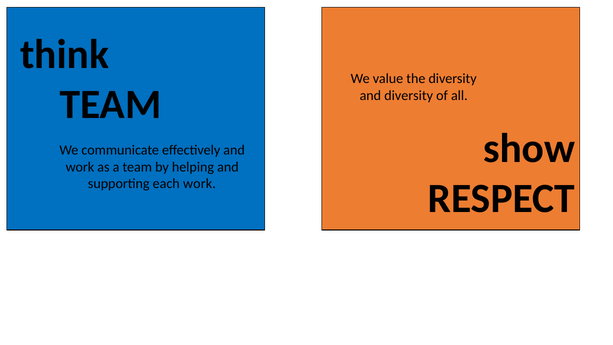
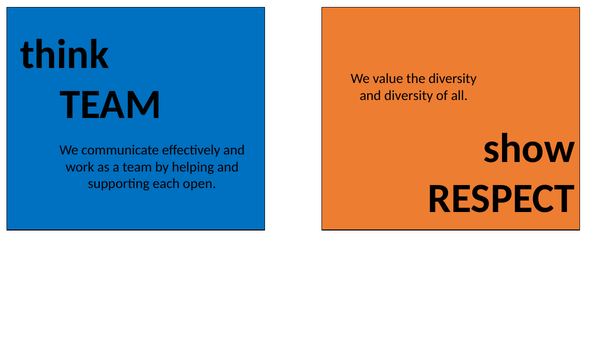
each work: work -> open (199, 184)
